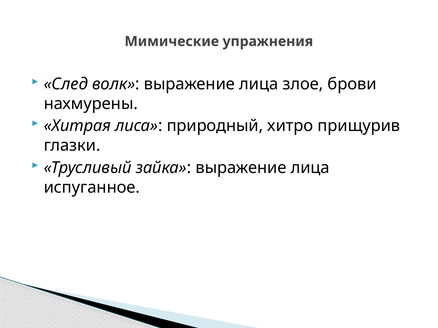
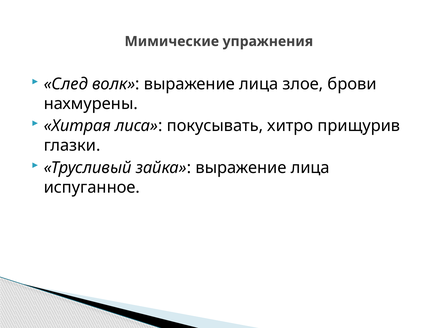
природный: природный -> покусывать (215, 126)
